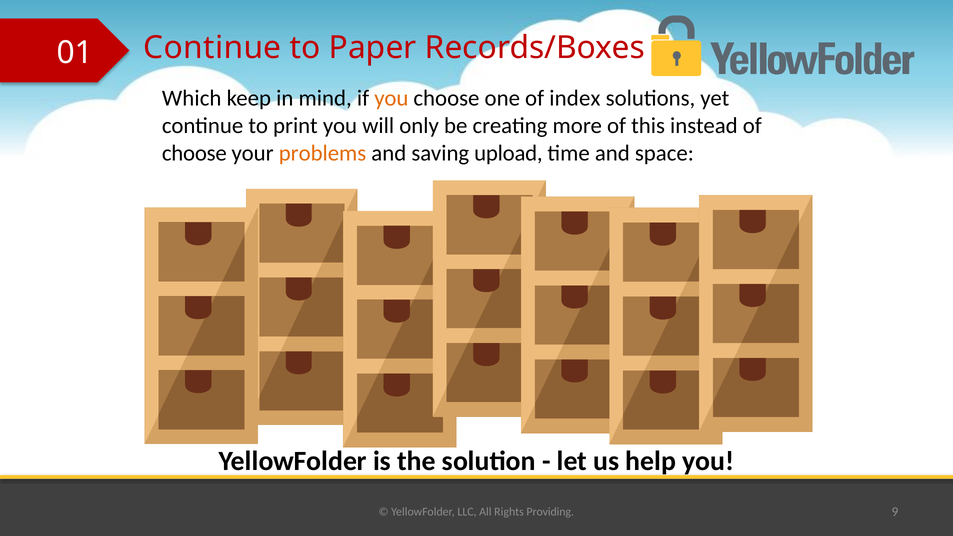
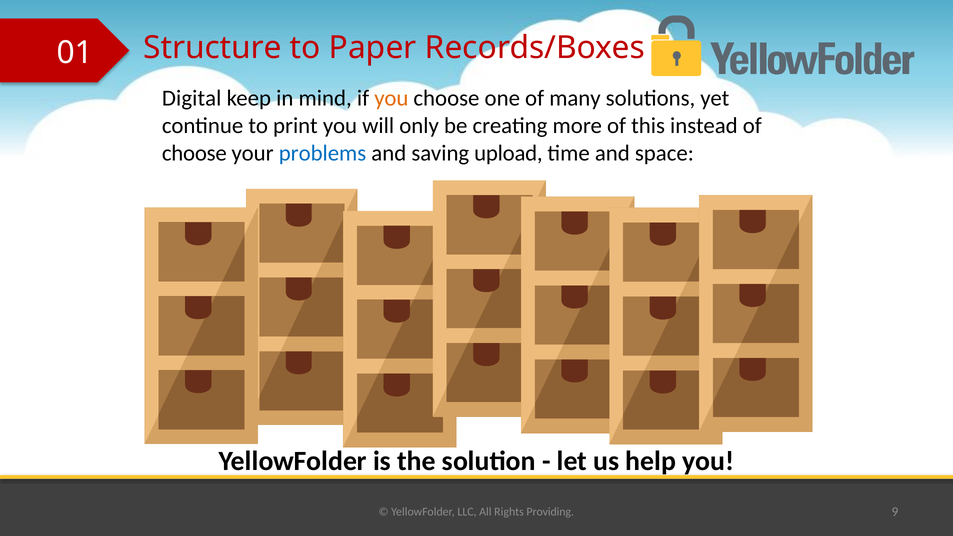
Continue: Continue -> Structure (213, 48)
Which: Which -> Digital (192, 98)
index: index -> many (575, 98)
problems colour: orange -> blue (322, 153)
